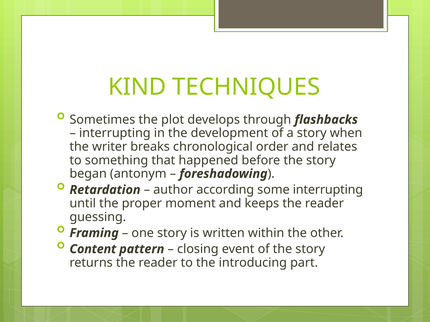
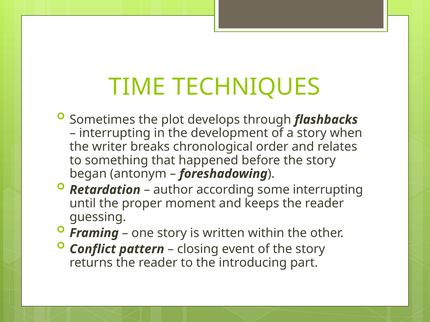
KIND: KIND -> TIME (137, 87)
Content: Content -> Conflict (93, 249)
